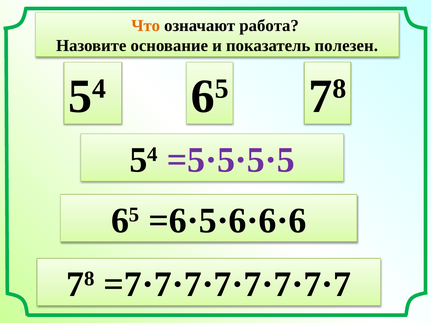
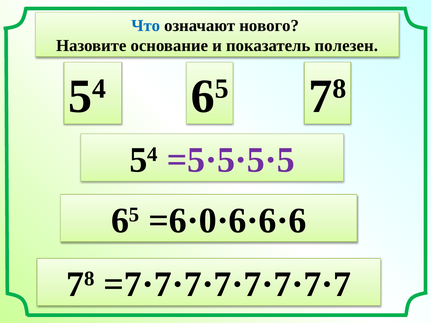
Что colour: orange -> blue (146, 26)
работа: работа -> нового (269, 26)
=6·5·6·6·6: =6·5·6·6·6 -> =6·0·6·6·6 (227, 221)
